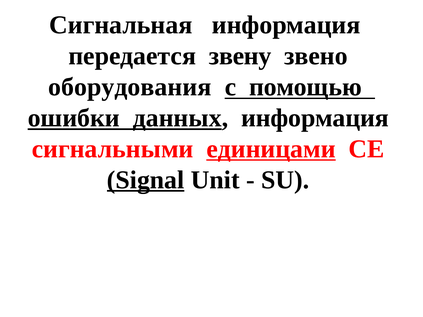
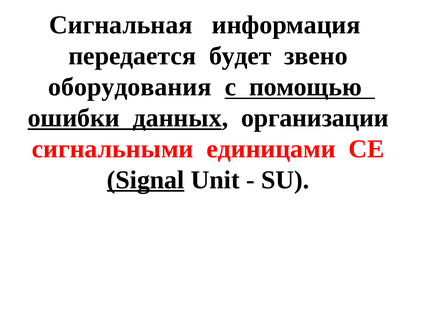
звену: звену -> будет (240, 56)
данных информация: информация -> организации (315, 118)
единицами underline: present -> none (271, 149)
